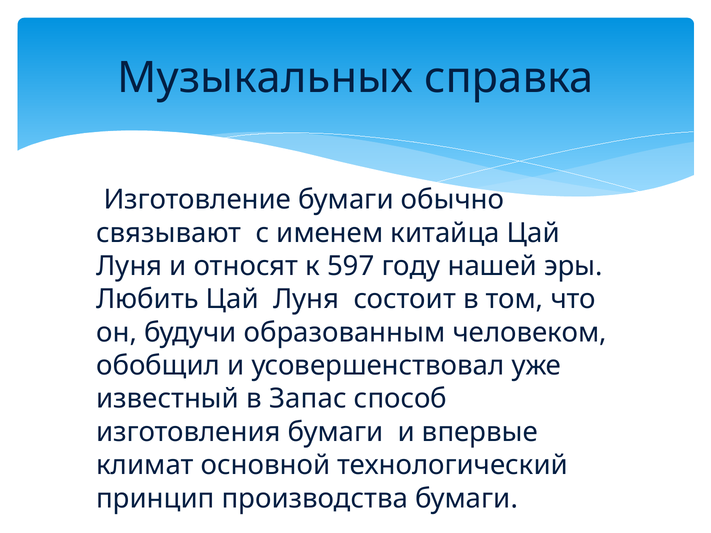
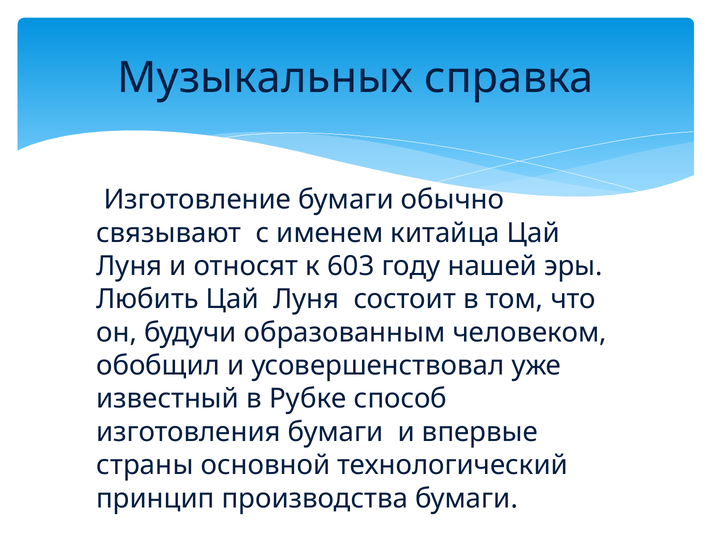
597: 597 -> 603 (351, 266)
Запас: Запас -> Рубке (308, 399)
климат: климат -> страны (145, 465)
